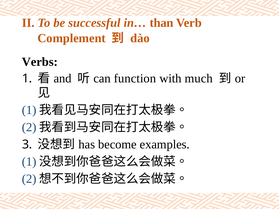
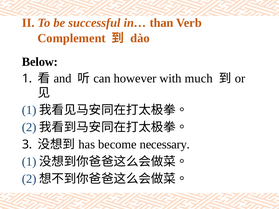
Verbs: Verbs -> Below (40, 62)
function: function -> however (135, 78)
examples: examples -> necessary (165, 145)
